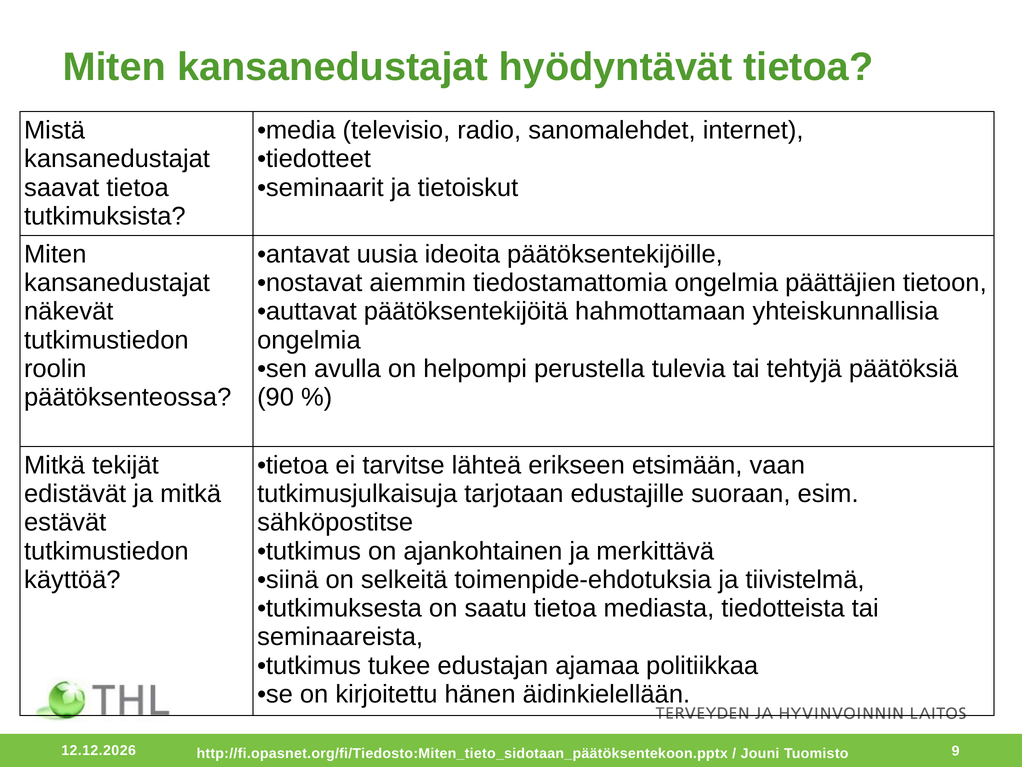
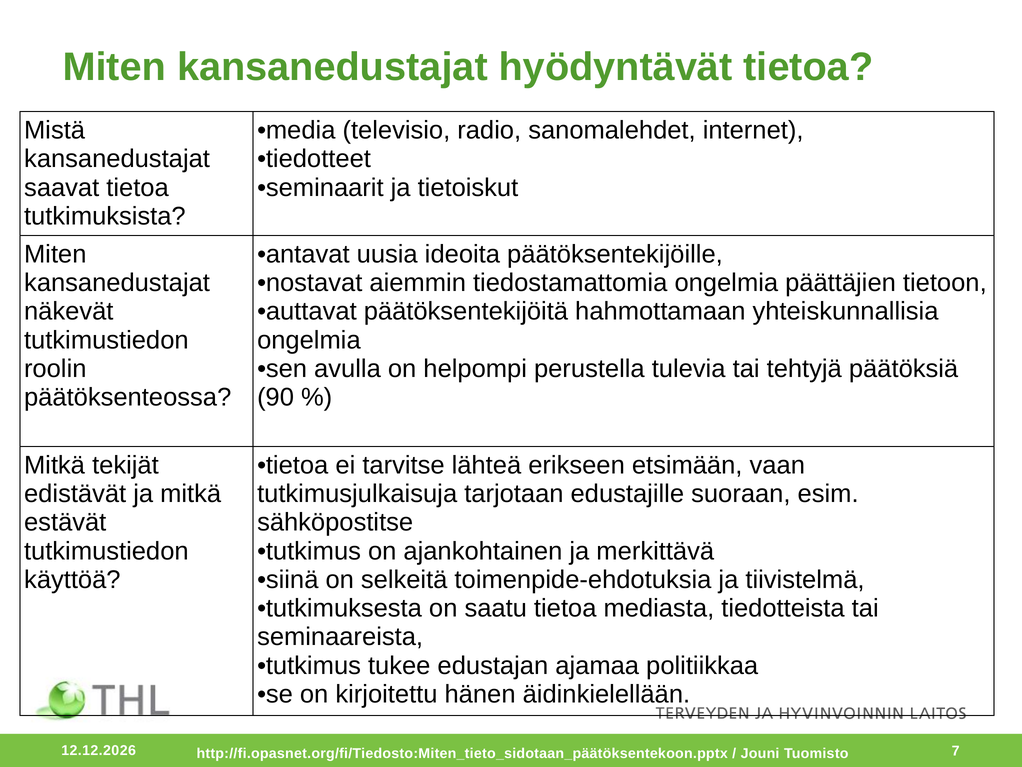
9: 9 -> 7 (956, 750)
